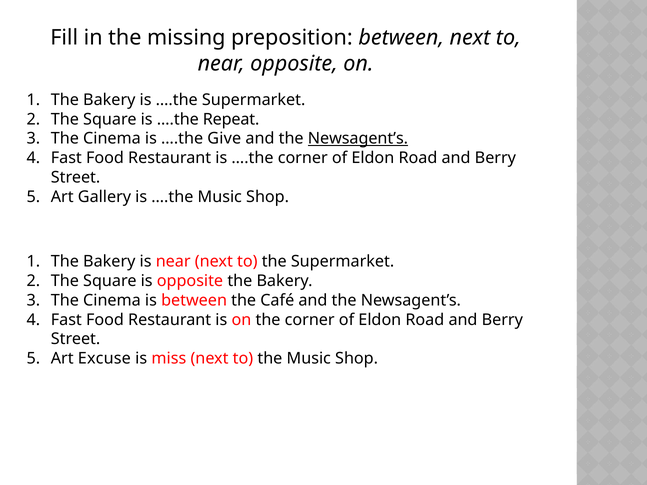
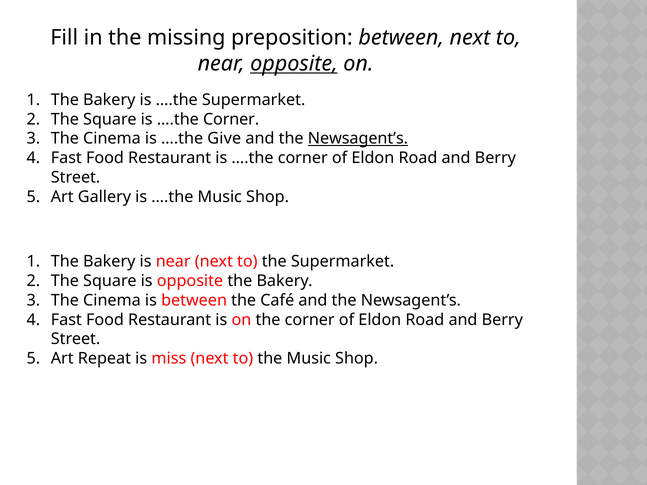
opposite underline: none -> present (294, 64)
Square is ….the Repeat: Repeat -> Corner (231, 119)
Excuse: Excuse -> Repeat (104, 359)
